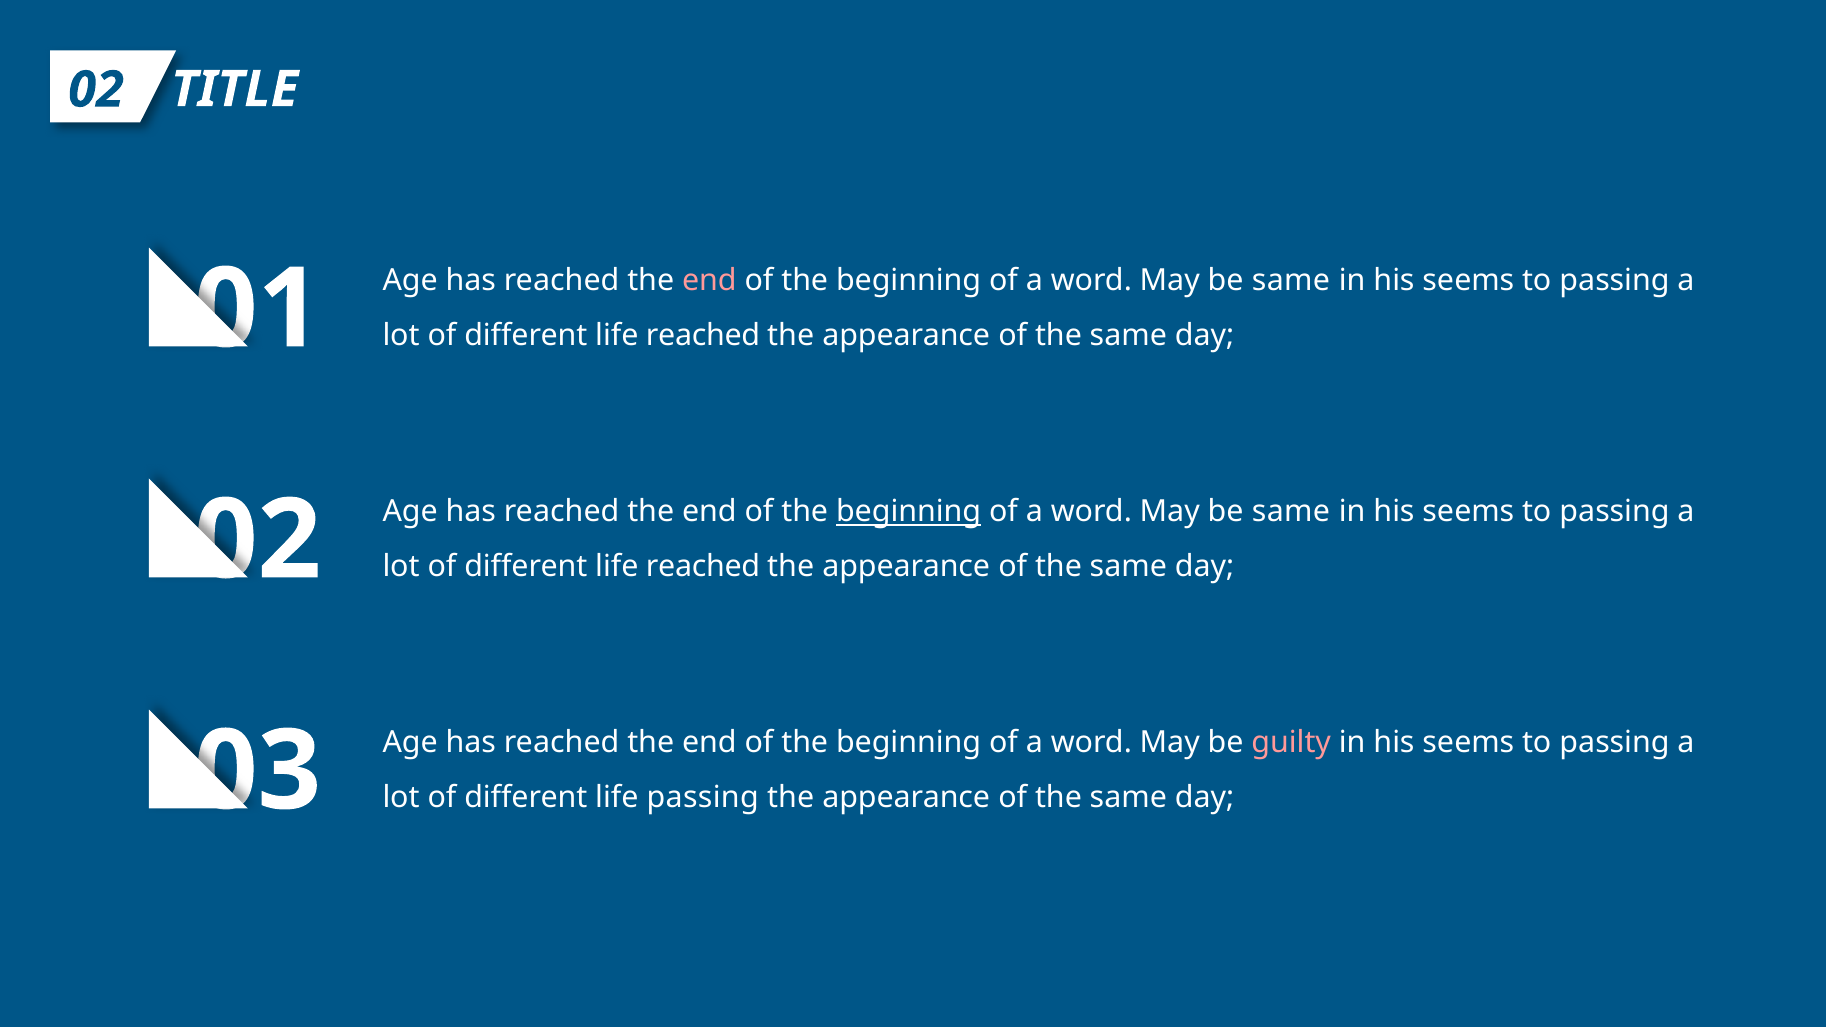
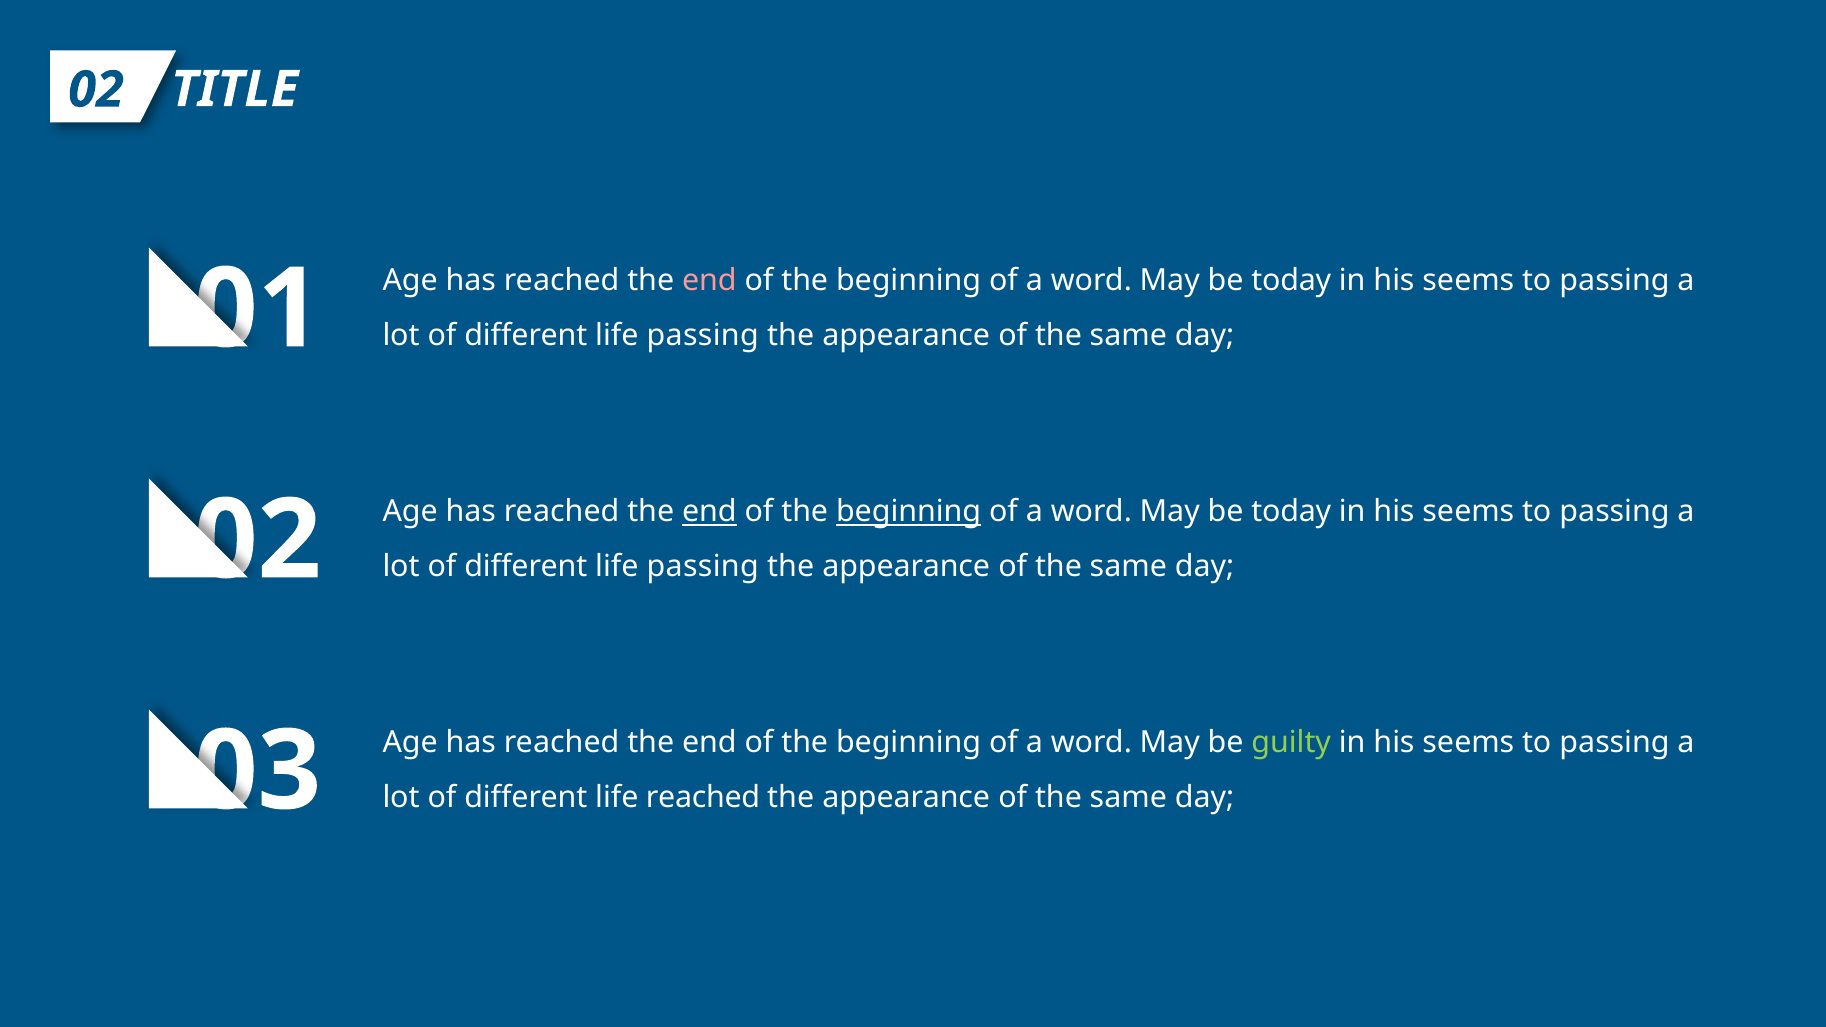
same: same -> today (1291, 281)
reached: reached -> passing (703, 336)
end underline: none -> present (709, 512)
same: same -> today (1291, 512)
reached: reached -> passing (703, 567)
guilty colour: pink -> light green (1291, 743)
life passing: passing -> reached (703, 798)
